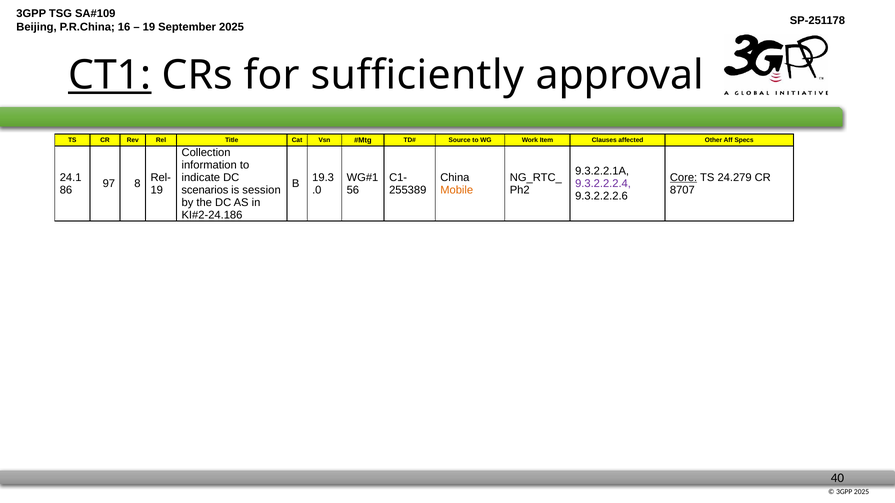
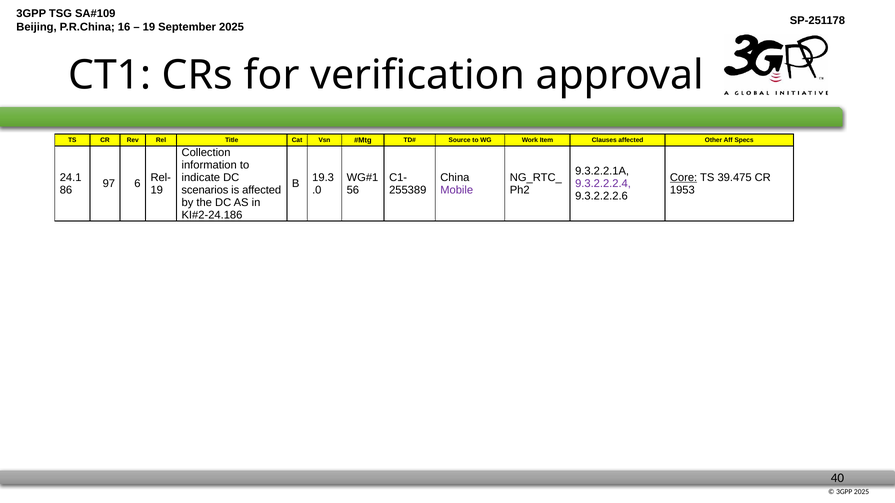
CT1 underline: present -> none (110, 75)
sufficiently: sufficiently -> verification (418, 75)
24.279: 24.279 -> 39.475 (735, 178)
8: 8 -> 6 (137, 184)
is session: session -> affected (262, 190)
Mobile colour: orange -> purple (457, 190)
8707: 8707 -> 1953 (682, 190)
